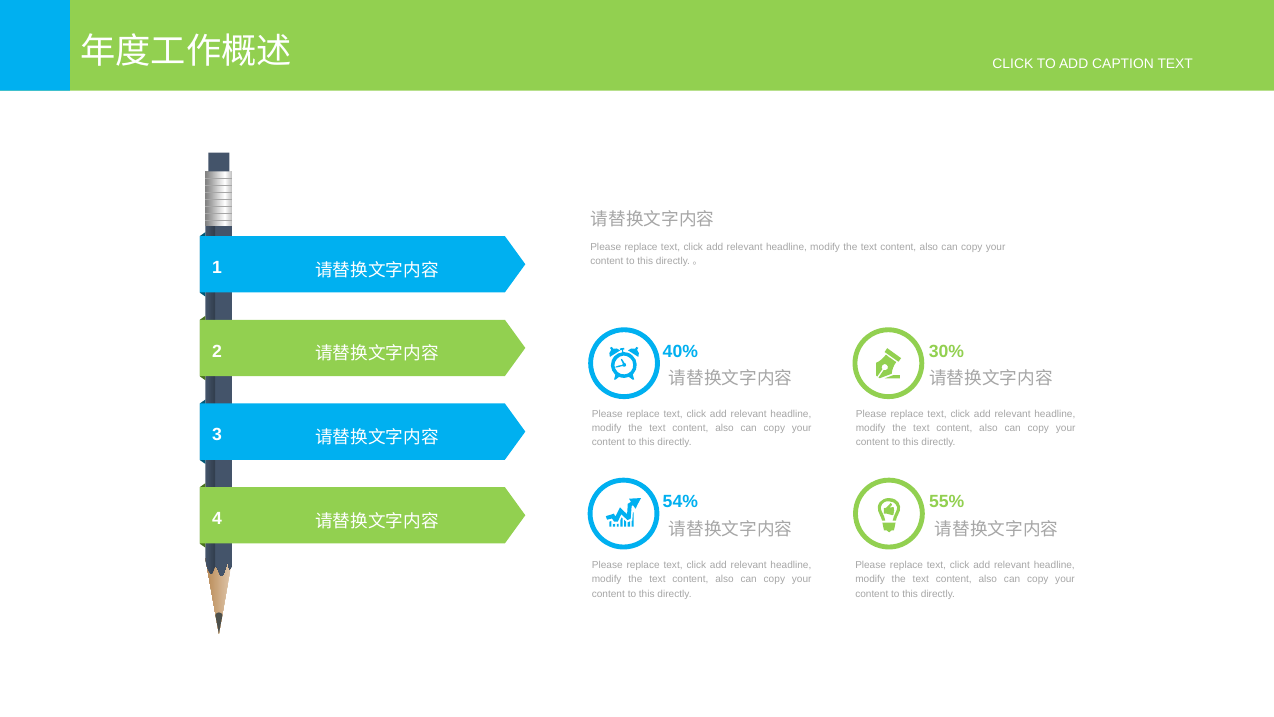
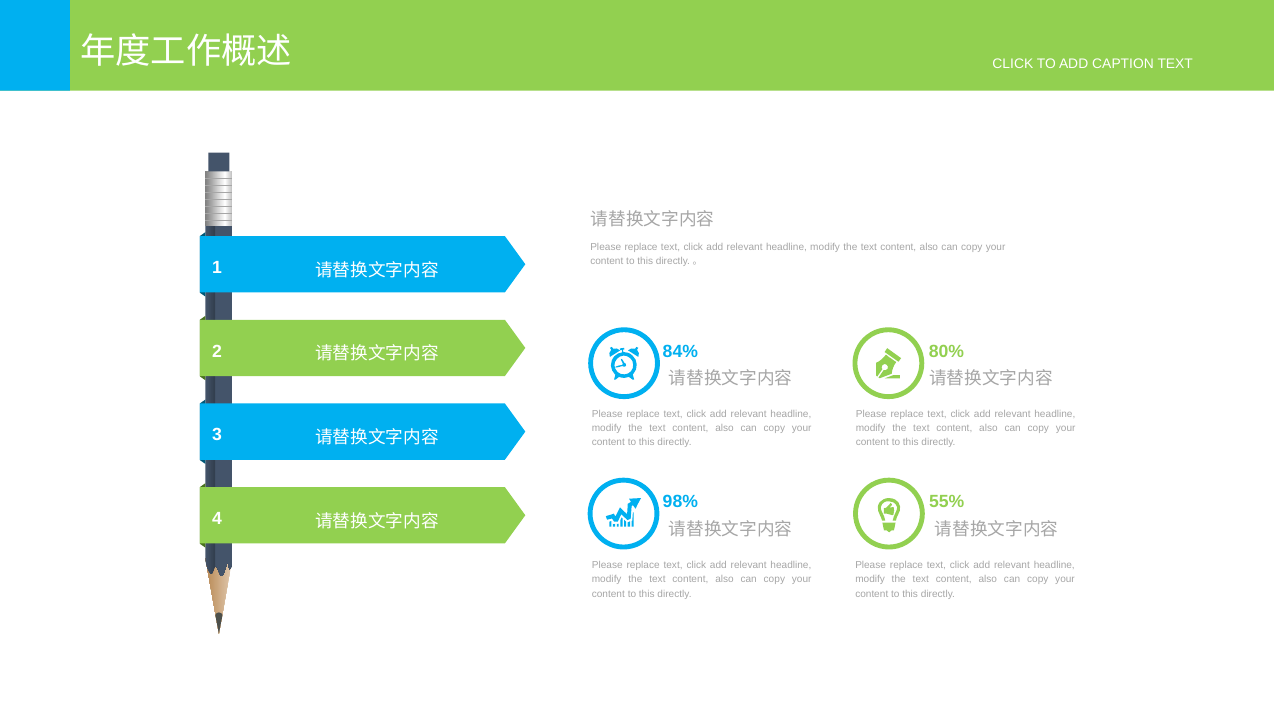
40%: 40% -> 84% (680, 351)
30%: 30% -> 80% (946, 351)
54%: 54% -> 98% (680, 501)
